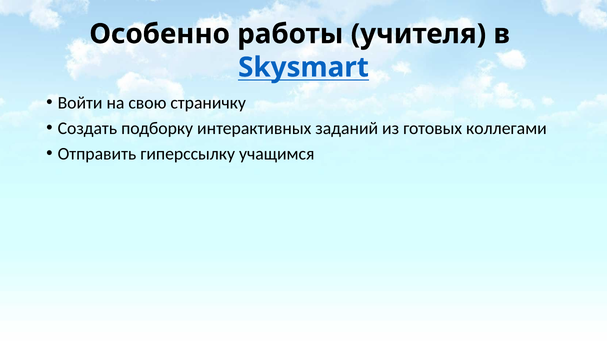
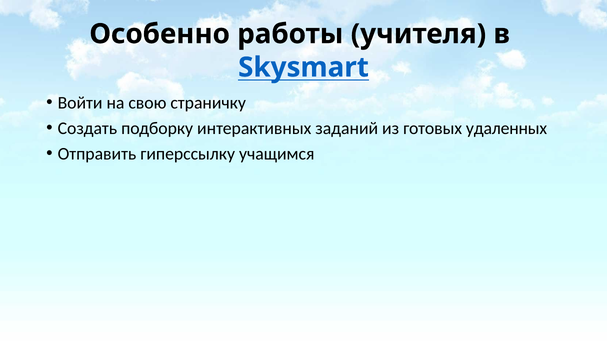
коллегами: коллегами -> удаленных (507, 128)
